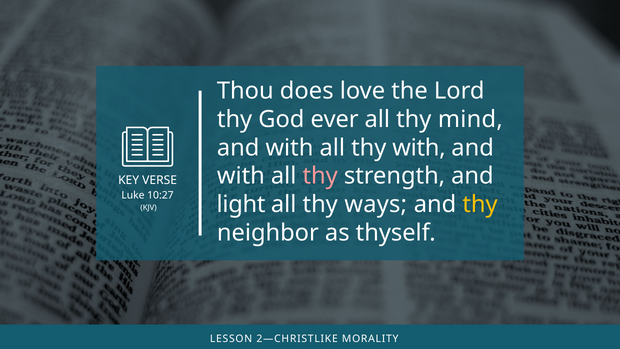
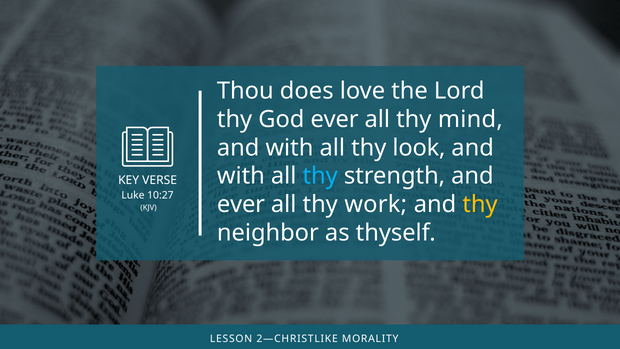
thy with: with -> look (419, 148)
thy colour: pink -> light blue (320, 176)
light: light -> ever (241, 204)
ways: ways -> work (376, 204)
